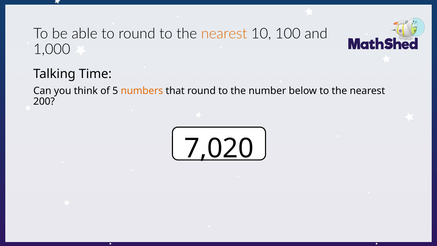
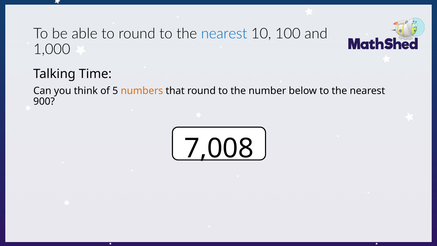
nearest colour: orange -> blue (224, 34)
200: 200 -> 900 (44, 102)
7,020: 7,020 -> 7,008 (219, 149)
